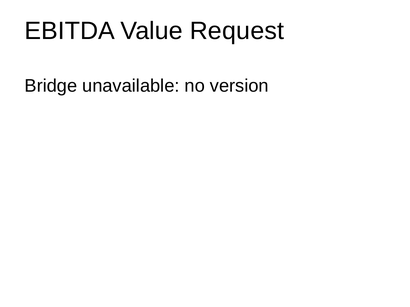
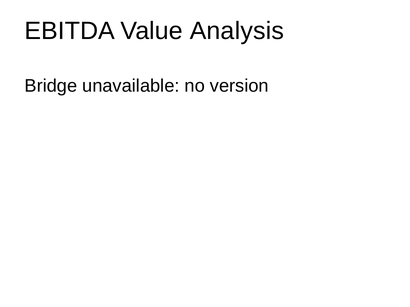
Request: Request -> Analysis (237, 31)
